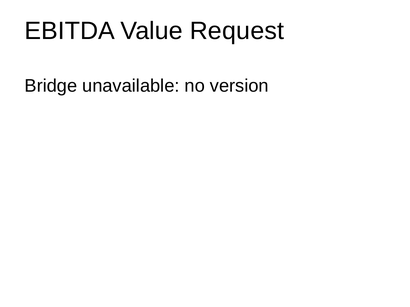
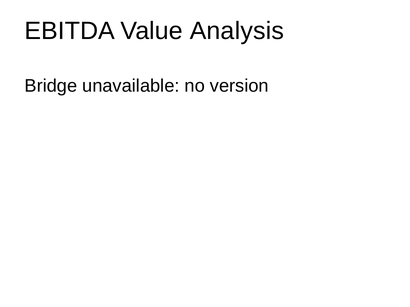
Request: Request -> Analysis (237, 31)
